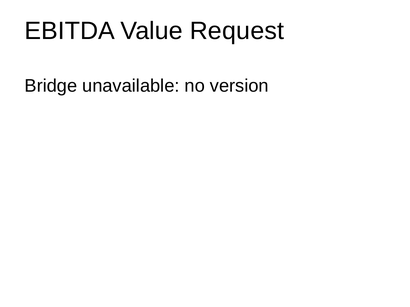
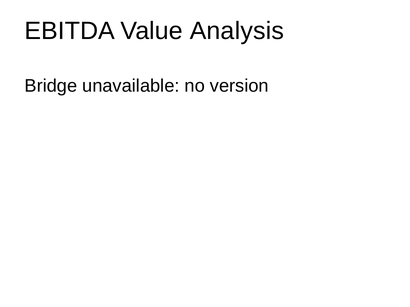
Request: Request -> Analysis (237, 31)
